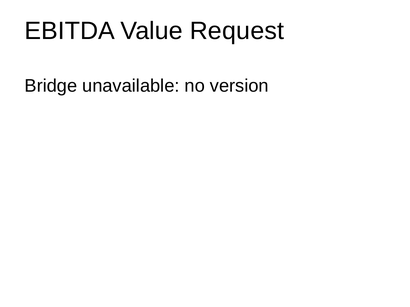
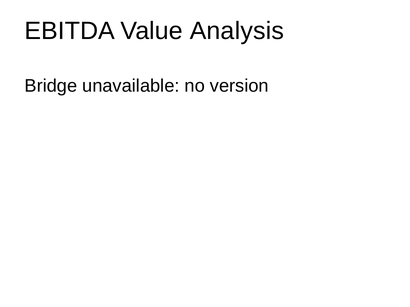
Request: Request -> Analysis (237, 31)
